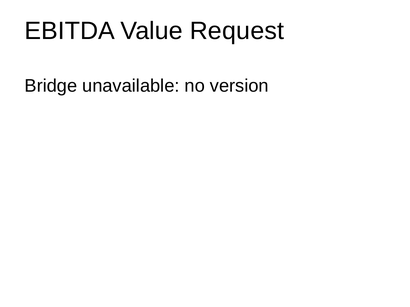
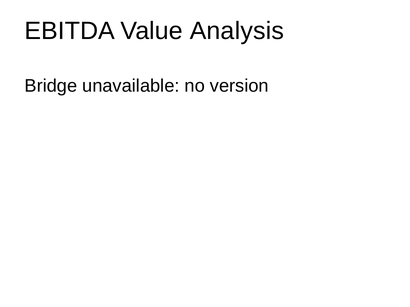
Request: Request -> Analysis (237, 31)
